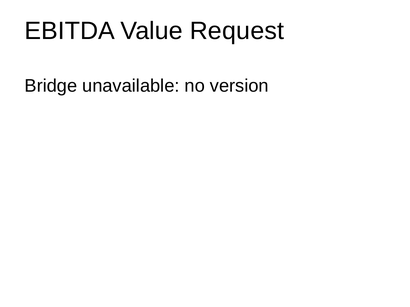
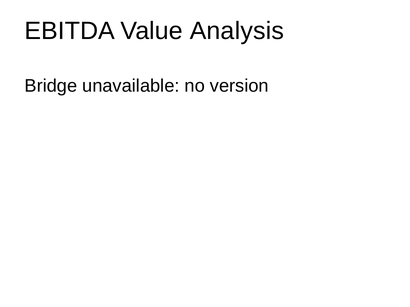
Request: Request -> Analysis (237, 31)
